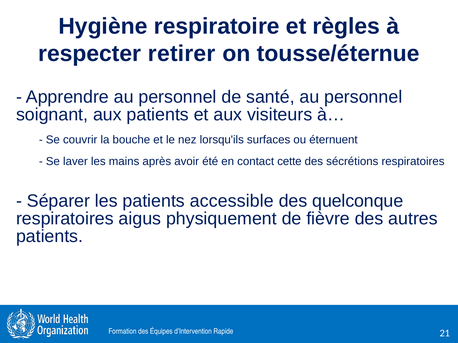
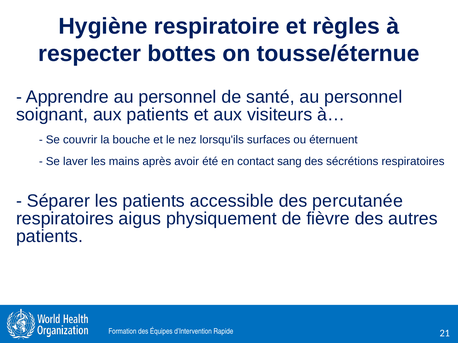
retirer: retirer -> bottes (182, 54)
cette: cette -> sang (289, 162)
quelconque: quelconque -> percutanée (358, 201)
